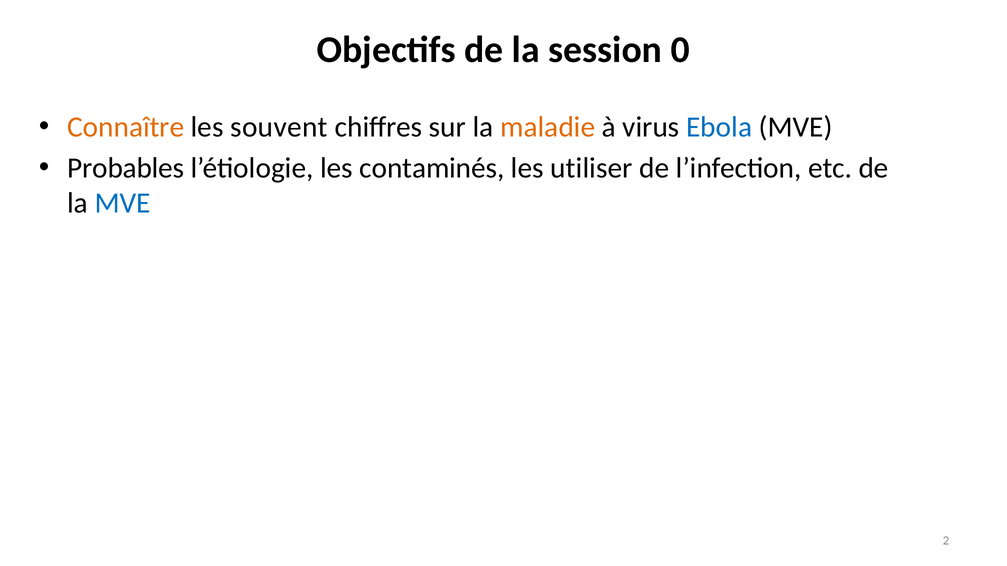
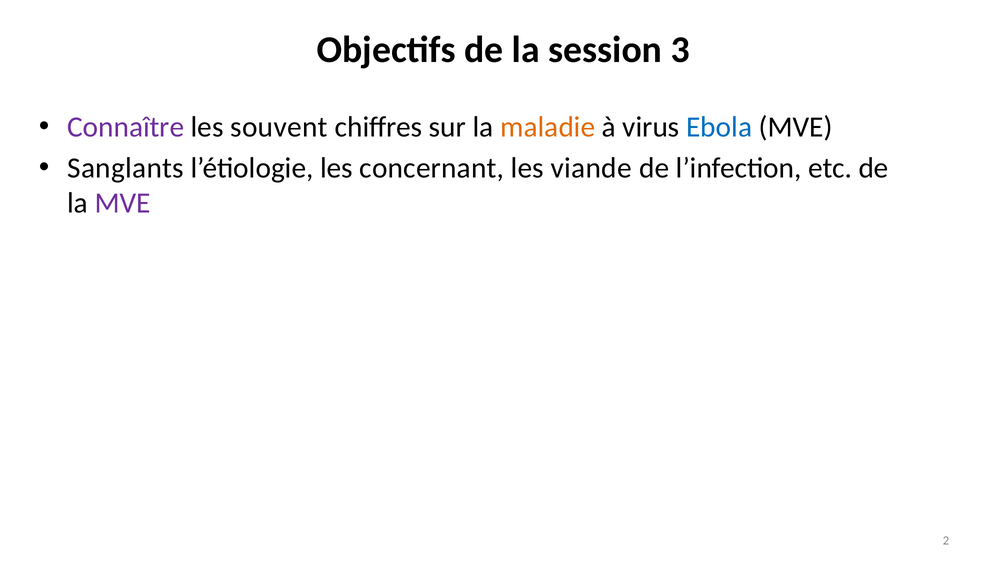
0: 0 -> 3 (680, 50)
Connaître colour: orange -> purple (126, 127)
Probables: Probables -> Sanglants (126, 168)
contaminés: contaminés -> concernant (432, 168)
utiliser: utiliser -> viande (591, 168)
MVE colour: blue -> purple (123, 203)
